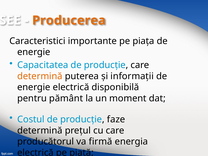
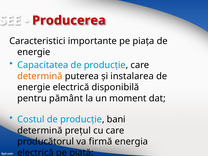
Producerea colour: orange -> red (69, 20)
informaţii: informaţii -> instalarea (132, 76)
faze: faze -> bani (116, 119)
